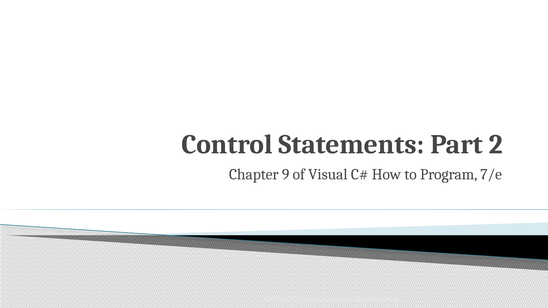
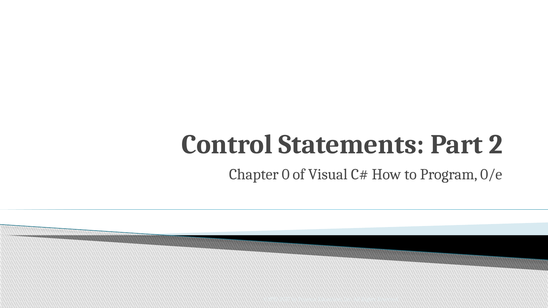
9: 9 -> 0 (286, 175)
7/e: 7/e -> 0/e (491, 175)
